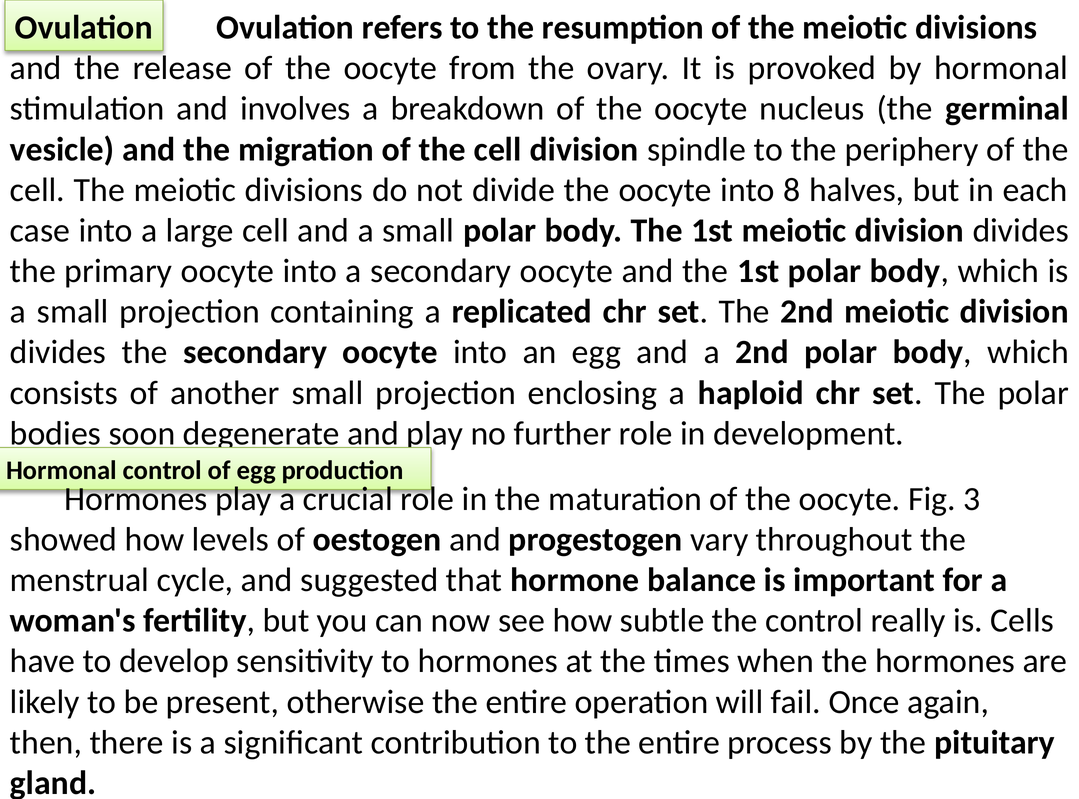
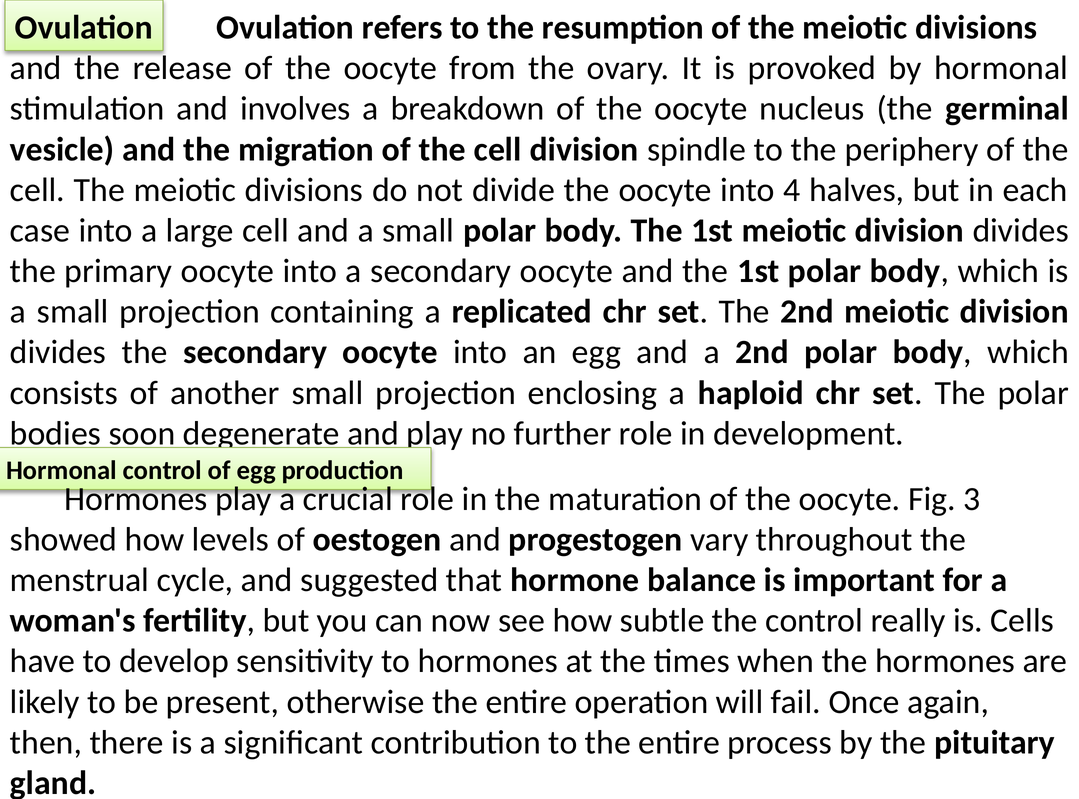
8: 8 -> 4 (792, 190)
